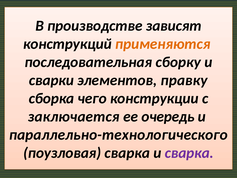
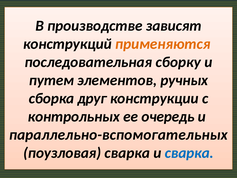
сварки: сварки -> путем (51, 80)
правку: правку -> ручных (184, 80)
чего: чего -> друг (92, 98)
заключается: заключается -> контрольных (74, 116)
параллельно-технологического: параллельно-технологического -> параллельно-вспомогательных (118, 135)
сварка colour: purple -> blue (189, 153)
